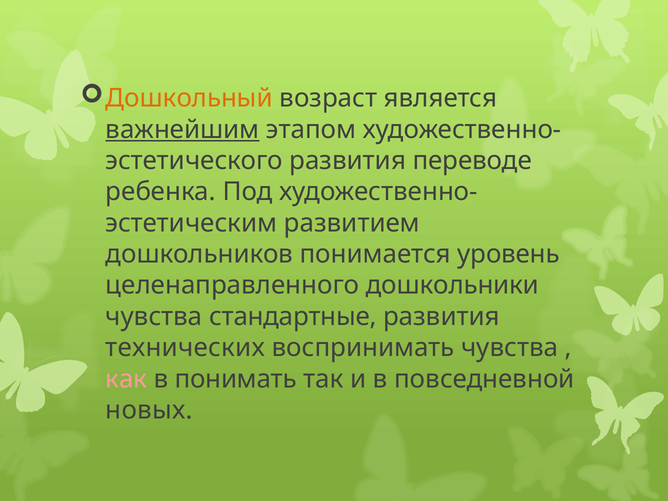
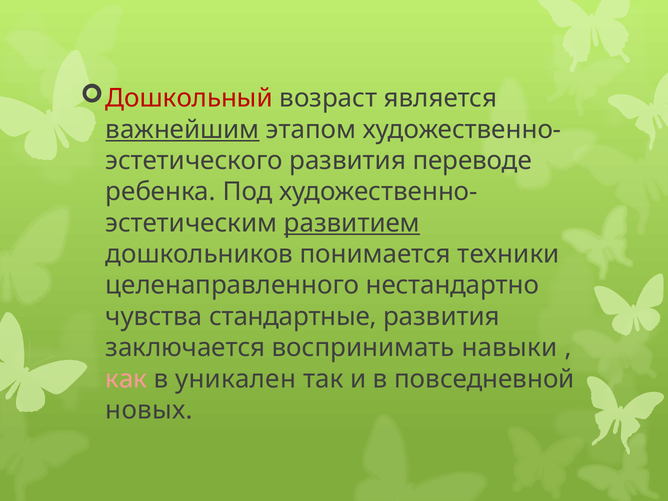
Дошкольный colour: orange -> red (189, 98)
развитием underline: none -> present (352, 223)
уровень: уровень -> техники (508, 254)
дошкольники: дошкольники -> нестандартно (452, 285)
технических: технических -> заключается (185, 348)
воспринимать чувства: чувства -> навыки (510, 348)
понимать: понимать -> уникален (236, 379)
